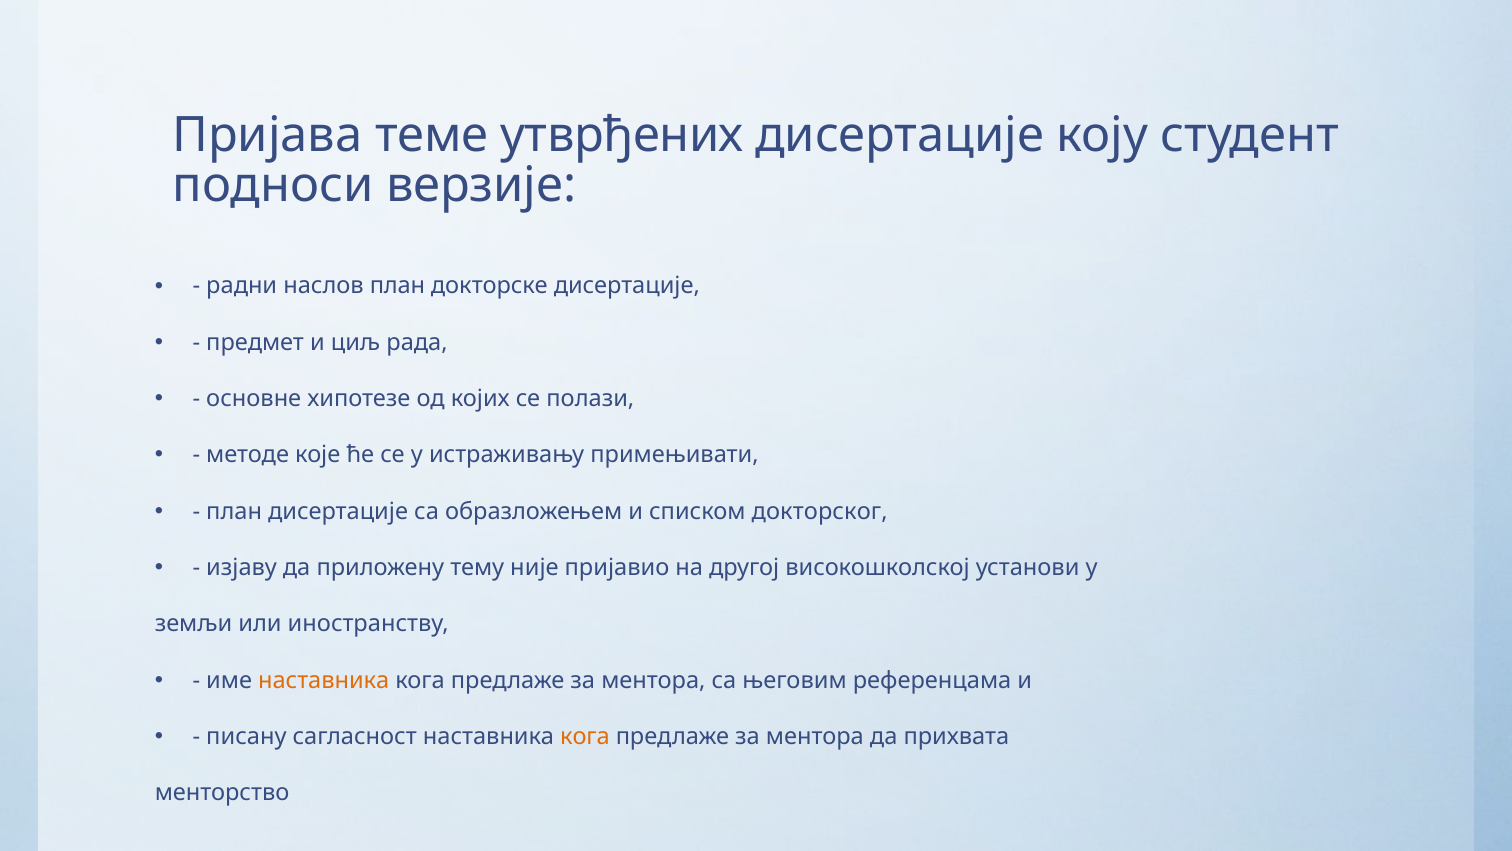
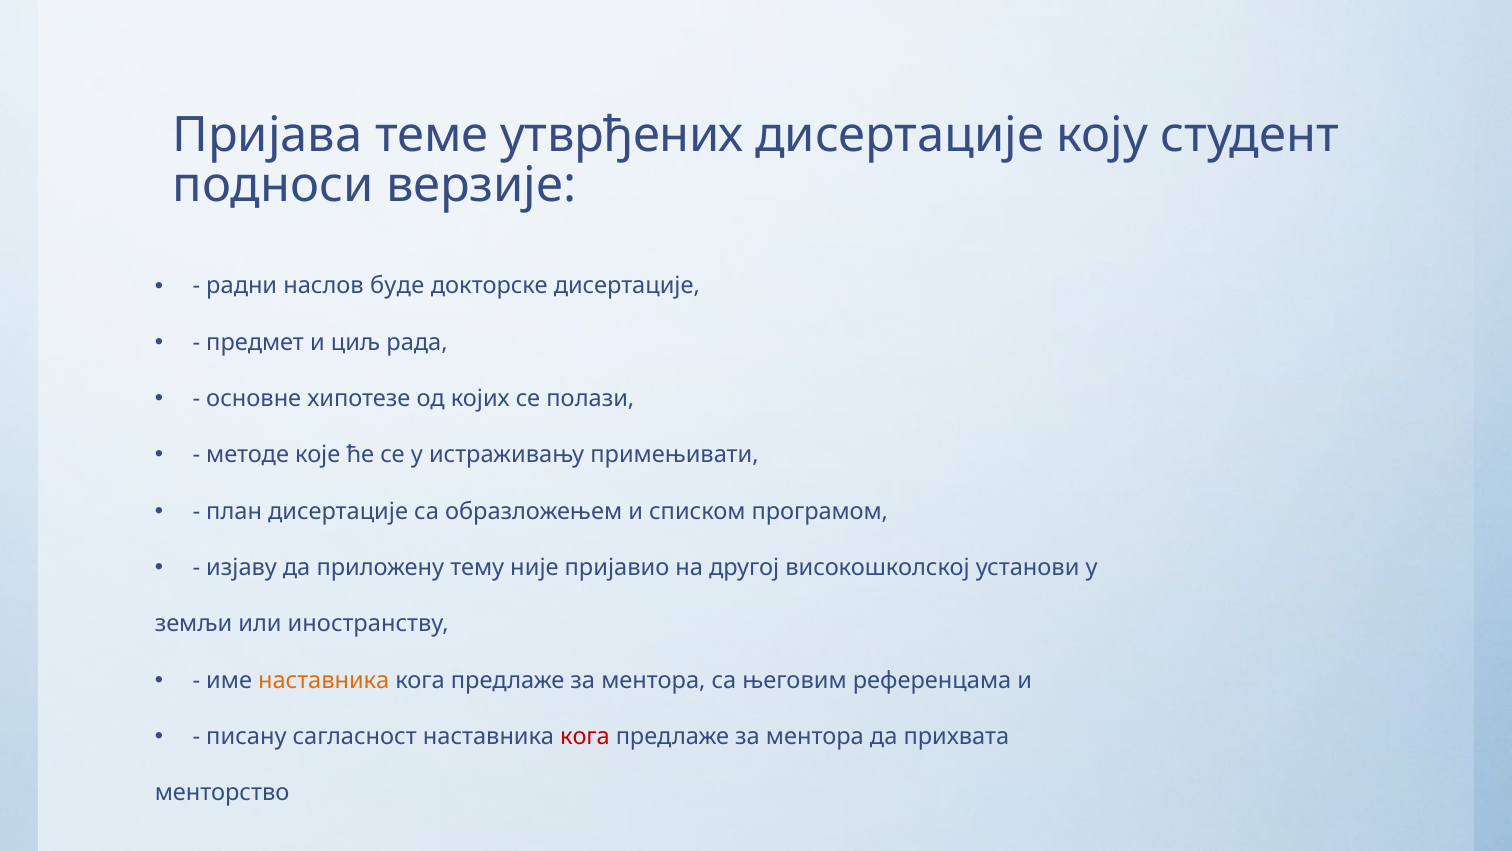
наслов план: план -> буде (397, 286)
докторског: докторског -> програмом (820, 511)
кога colour: orange -> red (585, 736)
